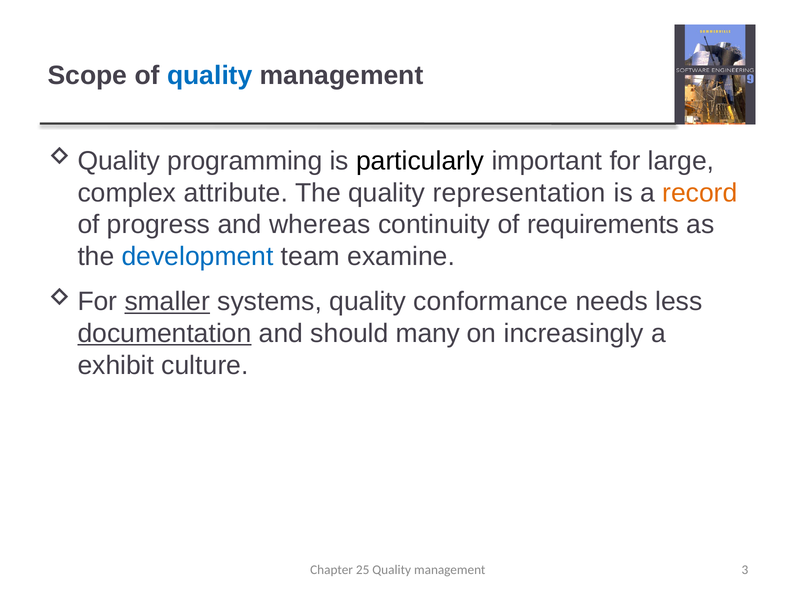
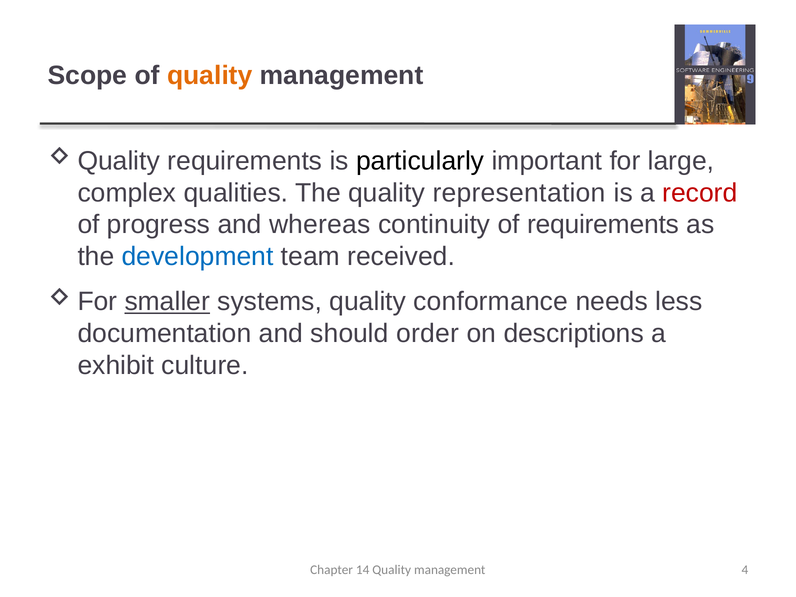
quality colour: blue -> orange (210, 76)
programming: programming -> requirements (245, 161)
attribute: attribute -> qualities (236, 193)
record colour: orange -> red (700, 193)
examine: examine -> received (401, 257)
documentation underline: present -> none (164, 333)
many: many -> order (428, 333)
increasingly: increasingly -> descriptions (574, 333)
25: 25 -> 14 (363, 570)
3: 3 -> 4 (745, 570)
